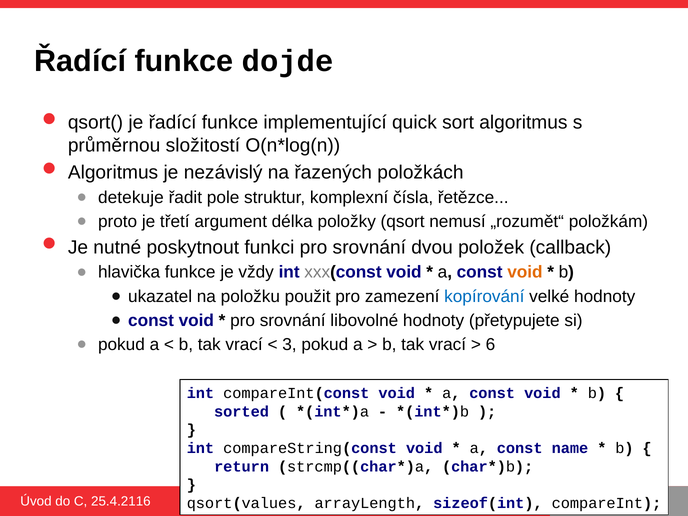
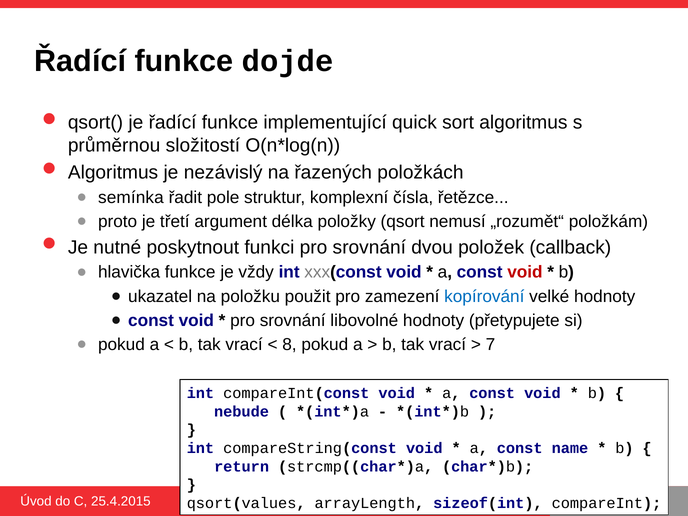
detekuje: detekuje -> semínka (131, 197)
void colour: orange -> red (525, 272)
3: 3 -> 8 (289, 345)
6: 6 -> 7 (490, 345)
sorted: sorted -> nebude (242, 412)
25.4.2116: 25.4.2116 -> 25.4.2015 (121, 501)
